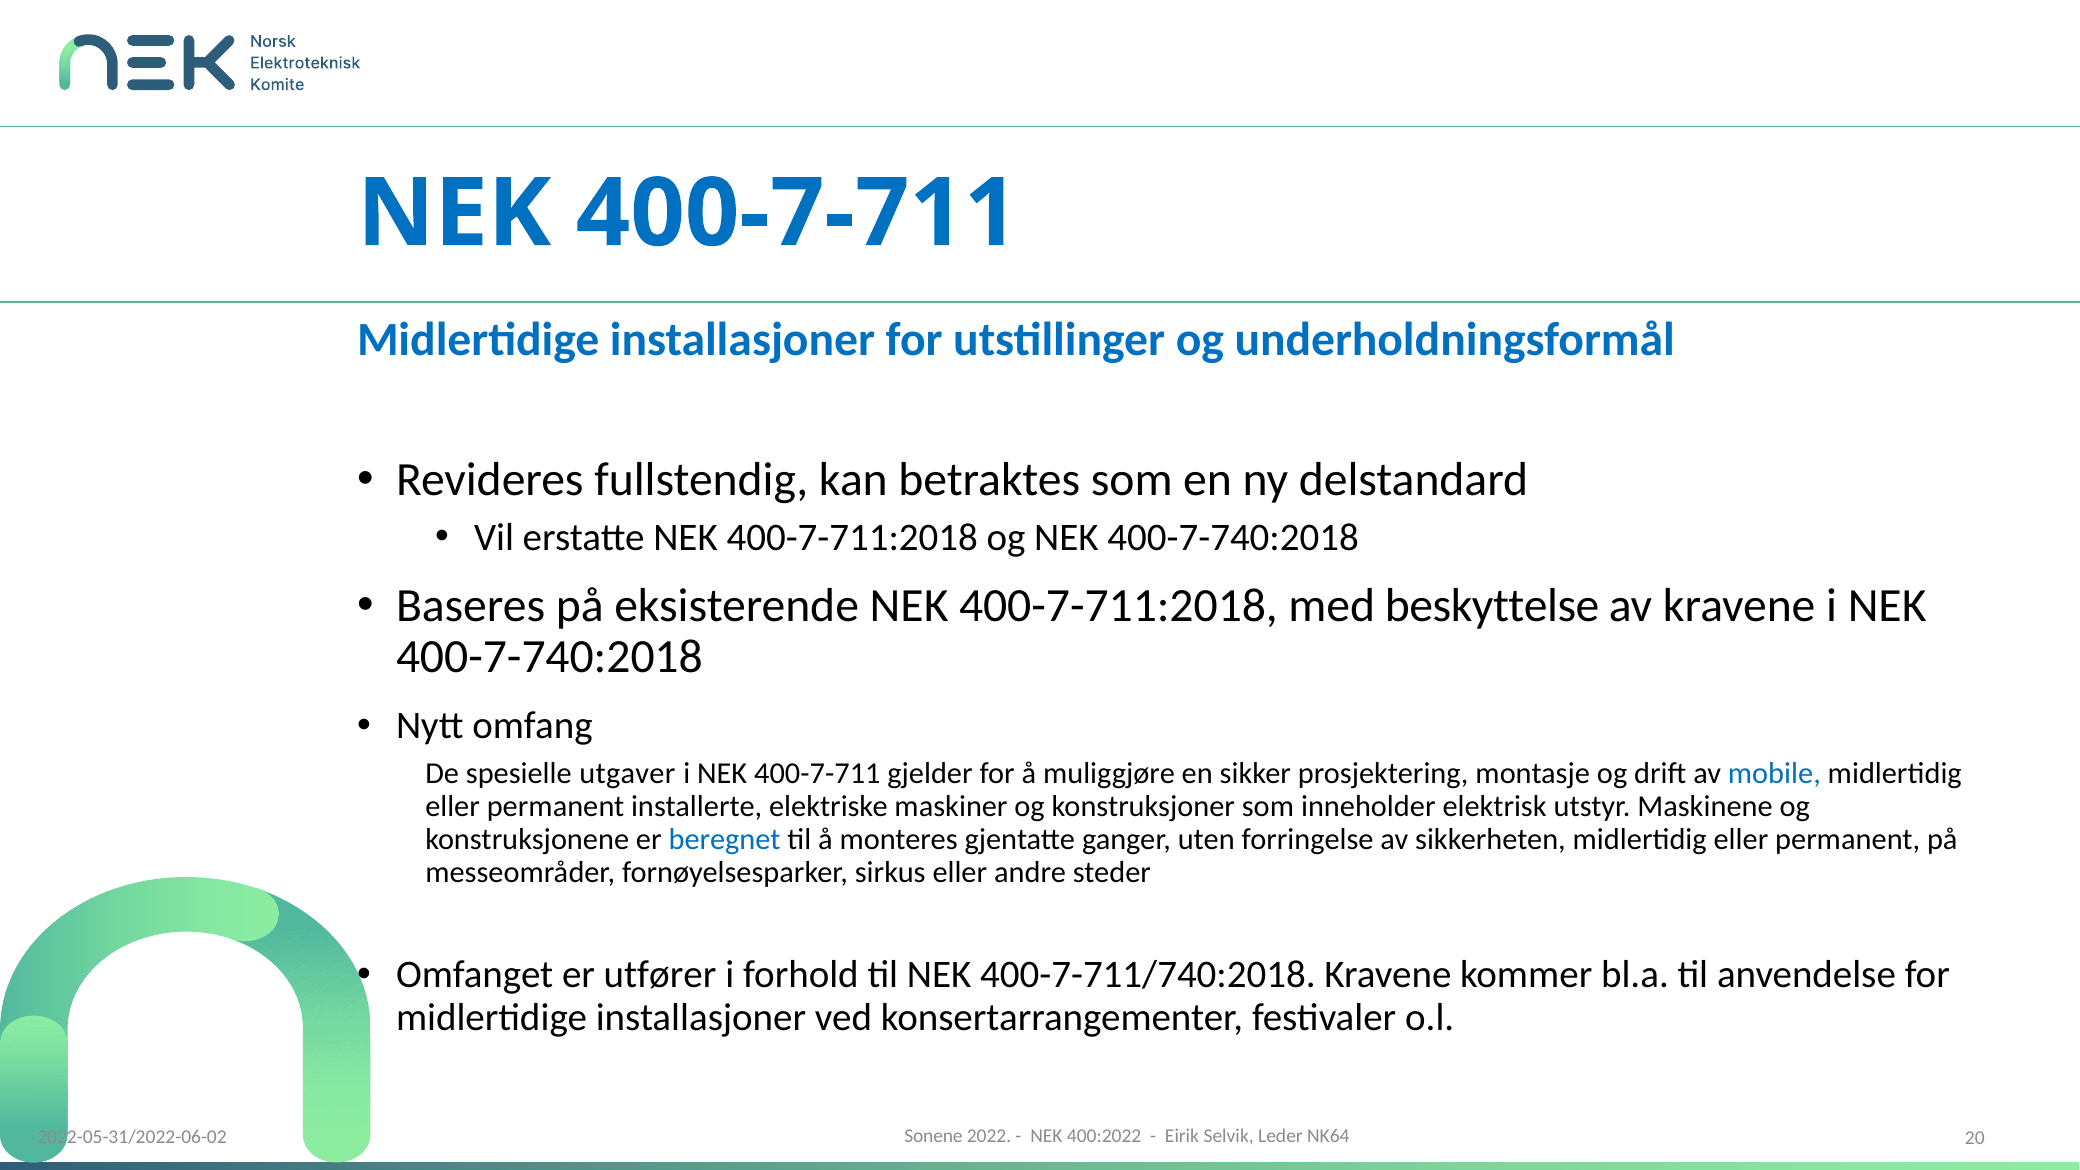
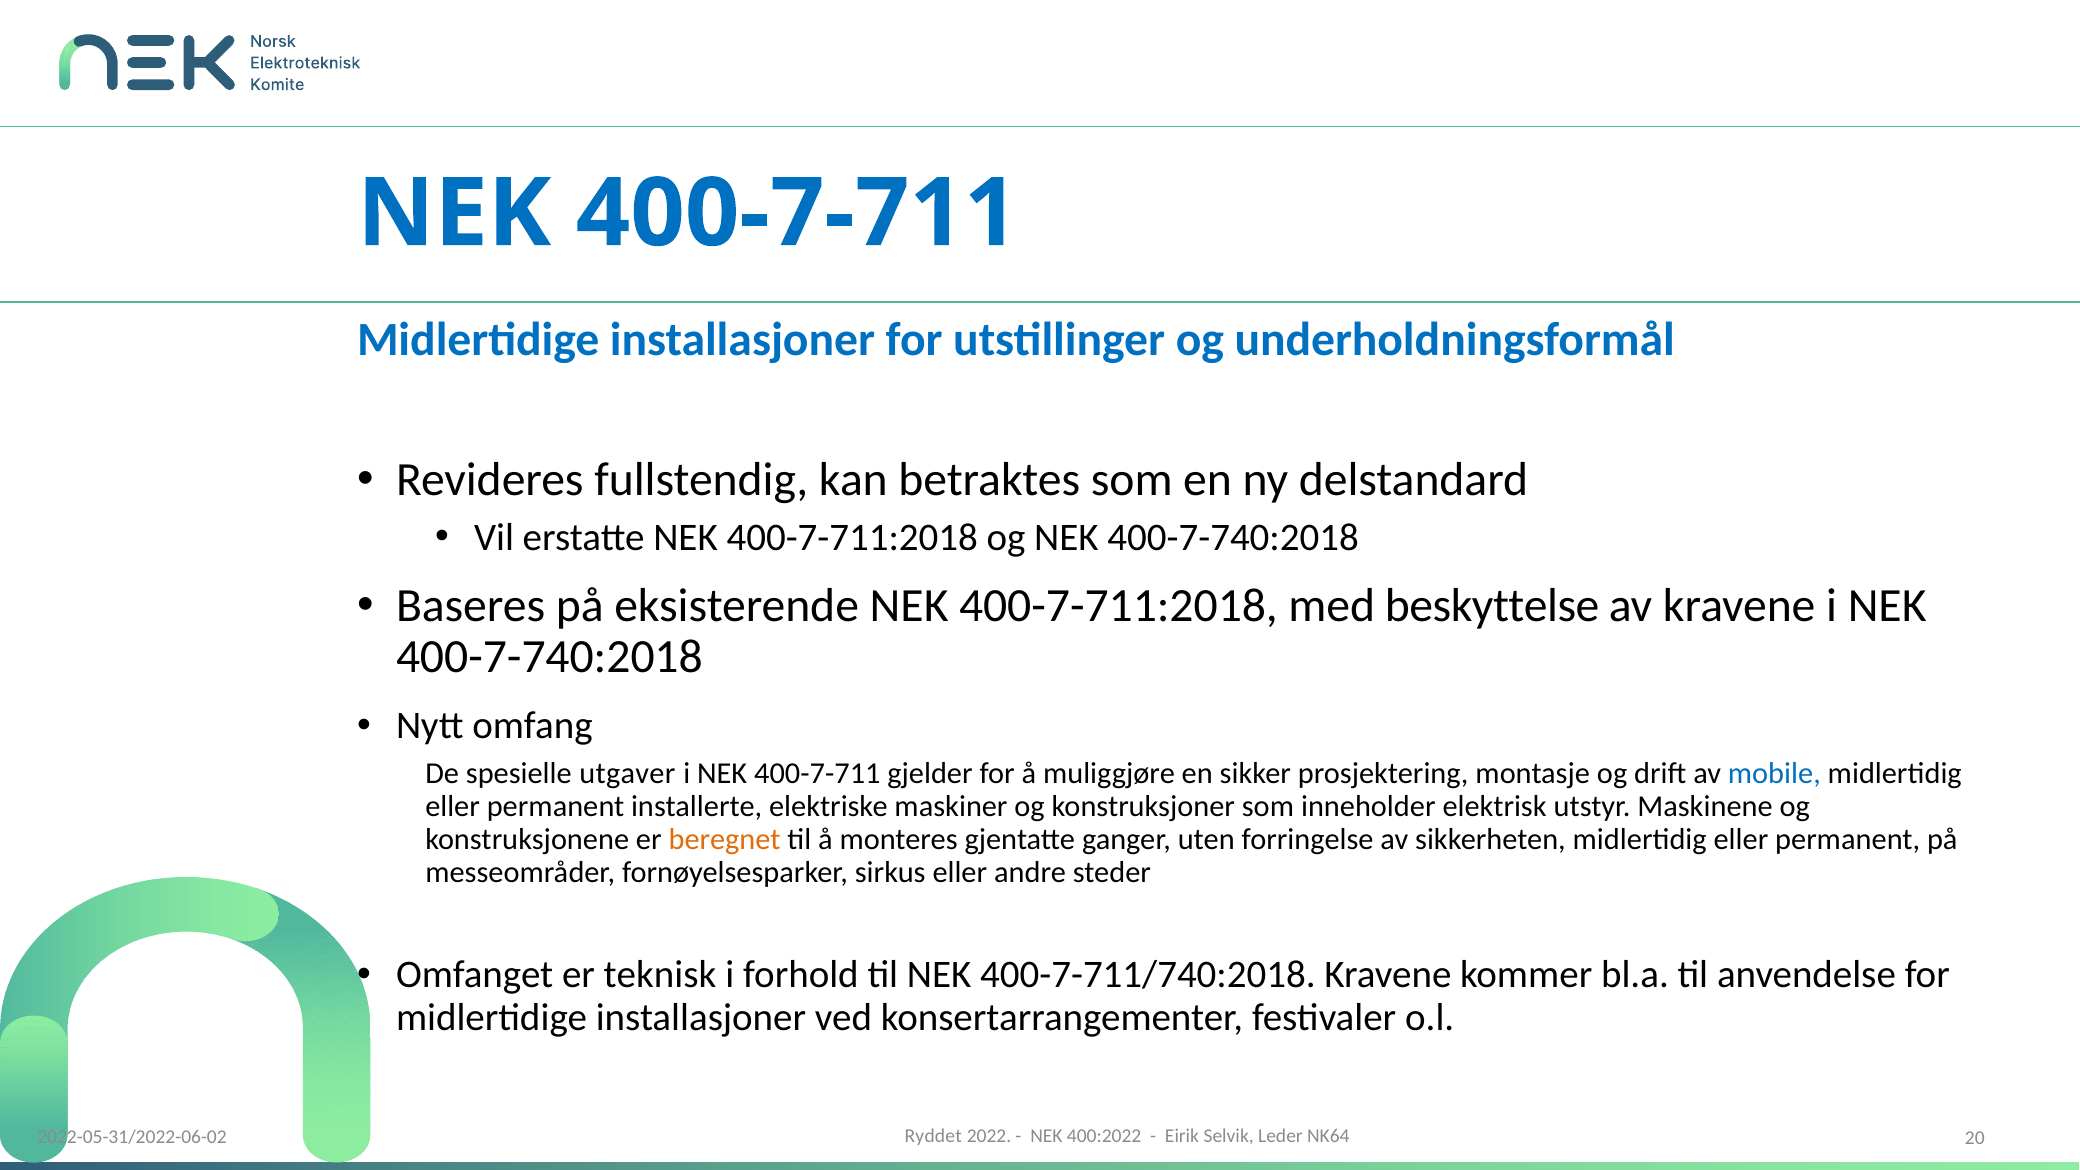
beregnet colour: blue -> orange (725, 840)
utfører: utfører -> teknisk (660, 975)
Sonene: Sonene -> Ryddet (933, 1136)
